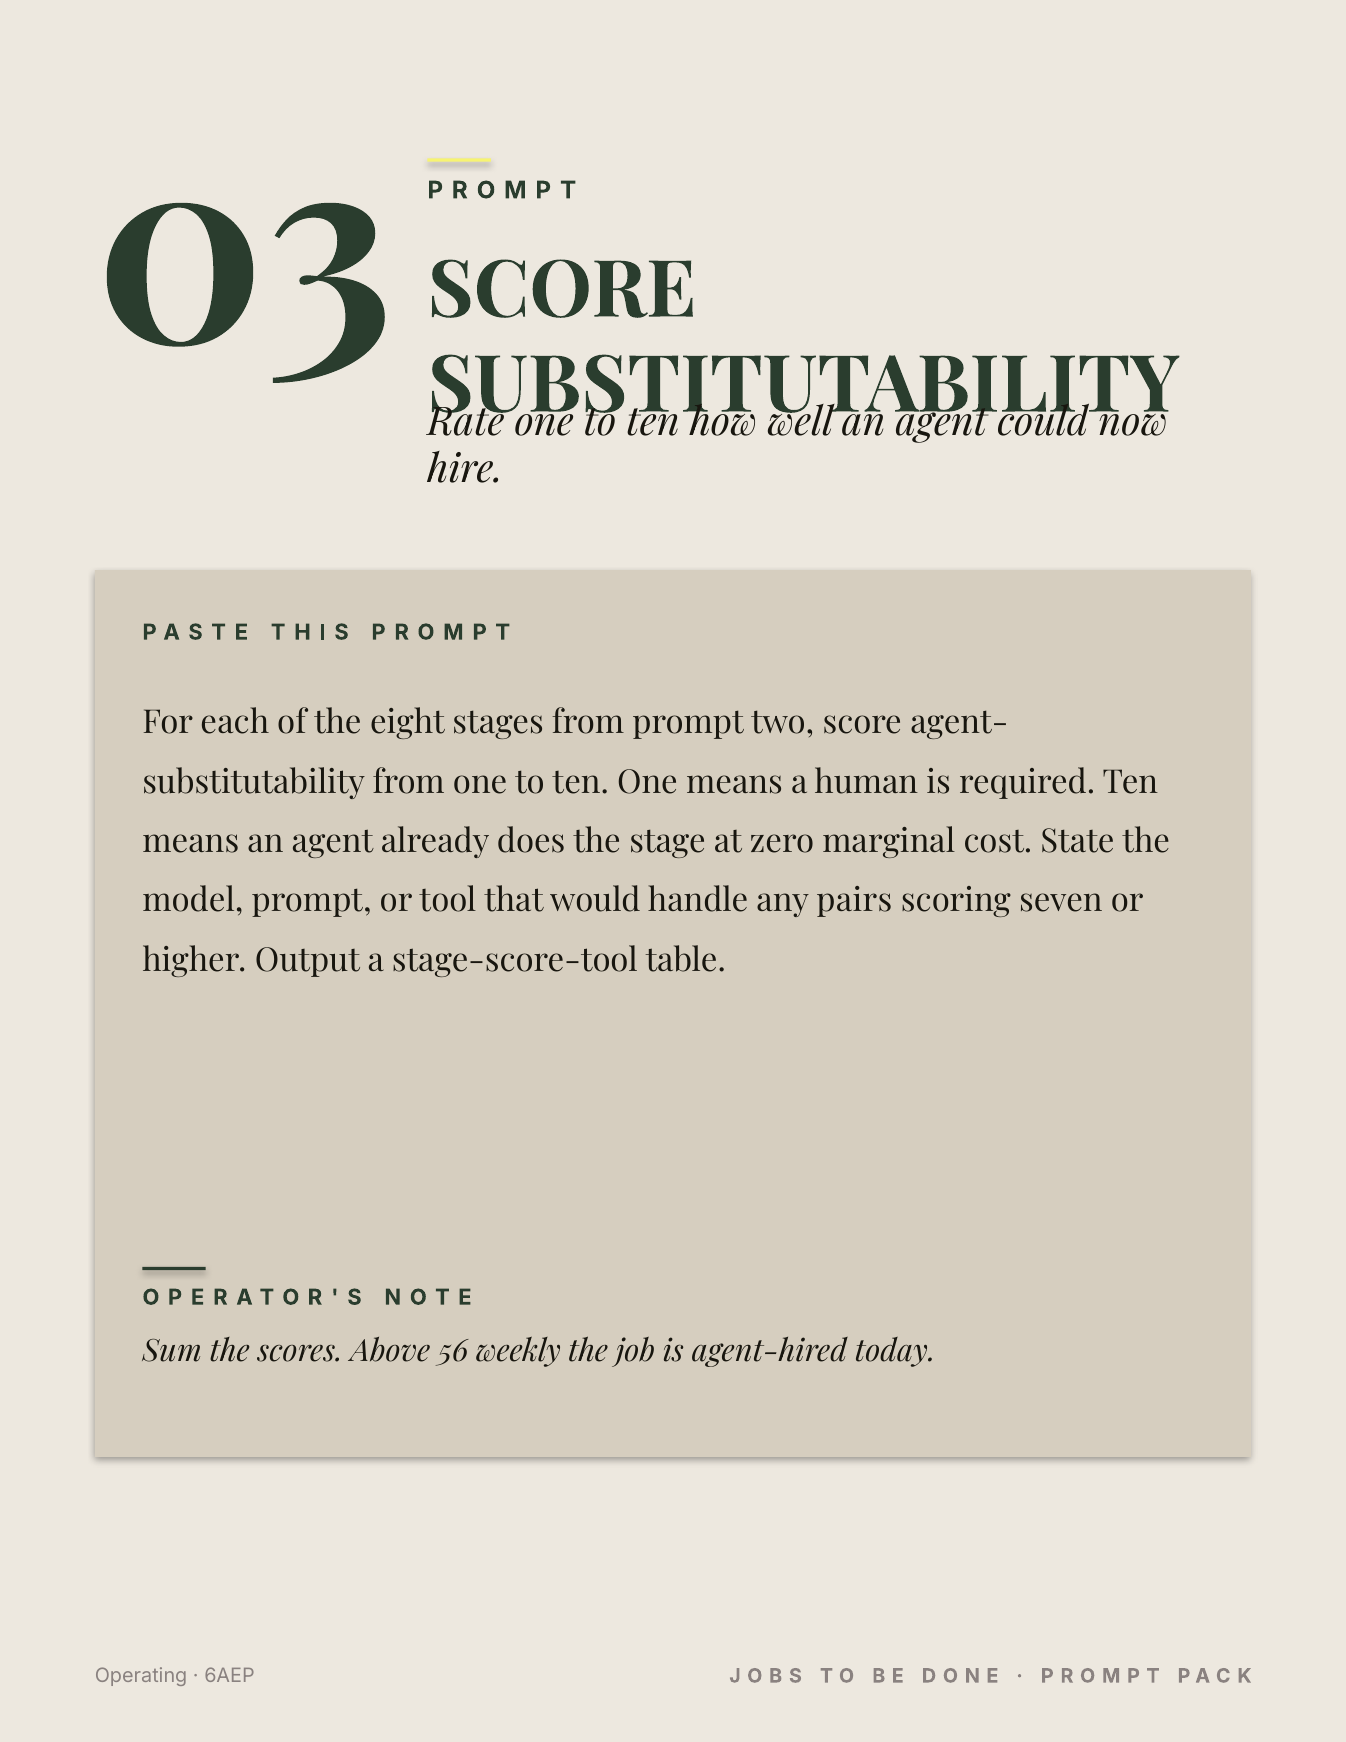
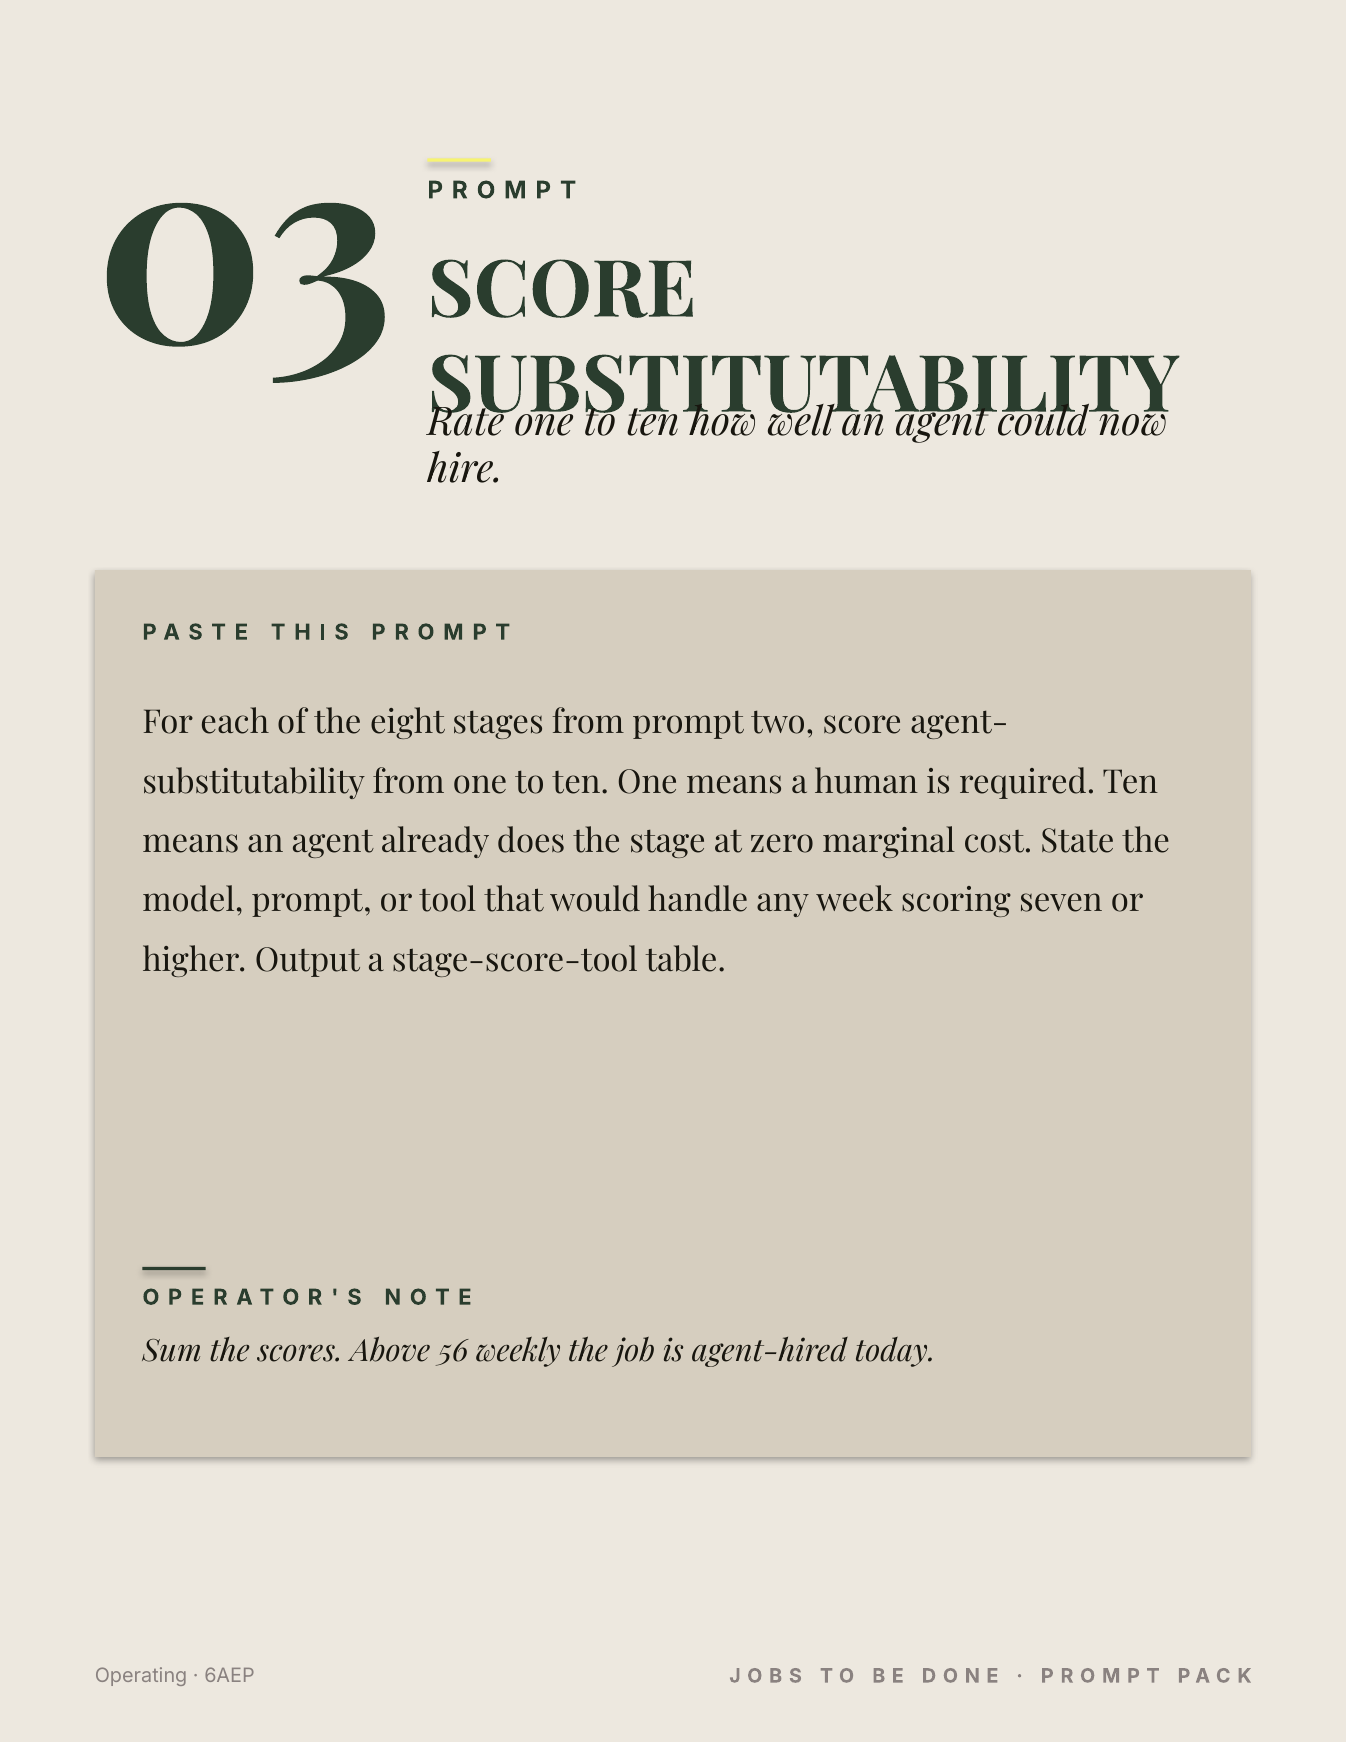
pairs: pairs -> week (855, 901)
